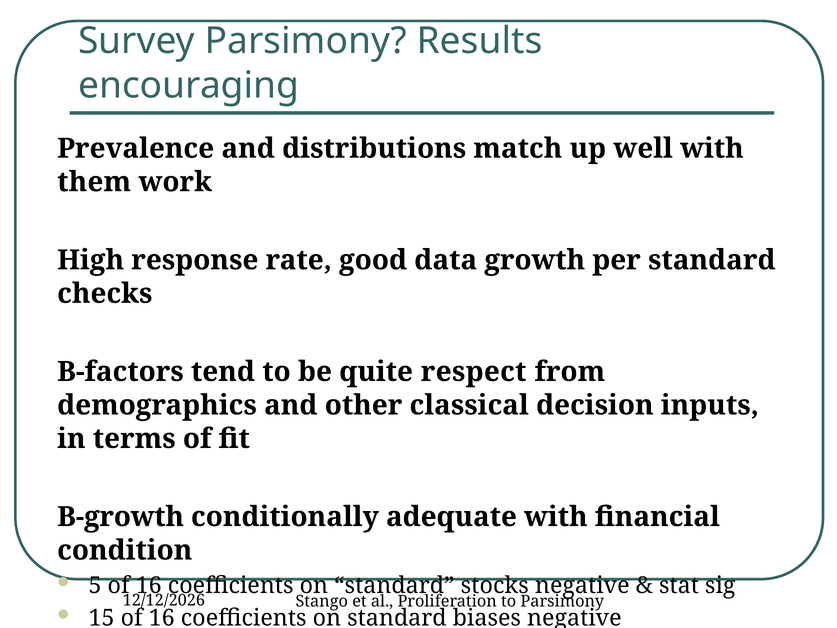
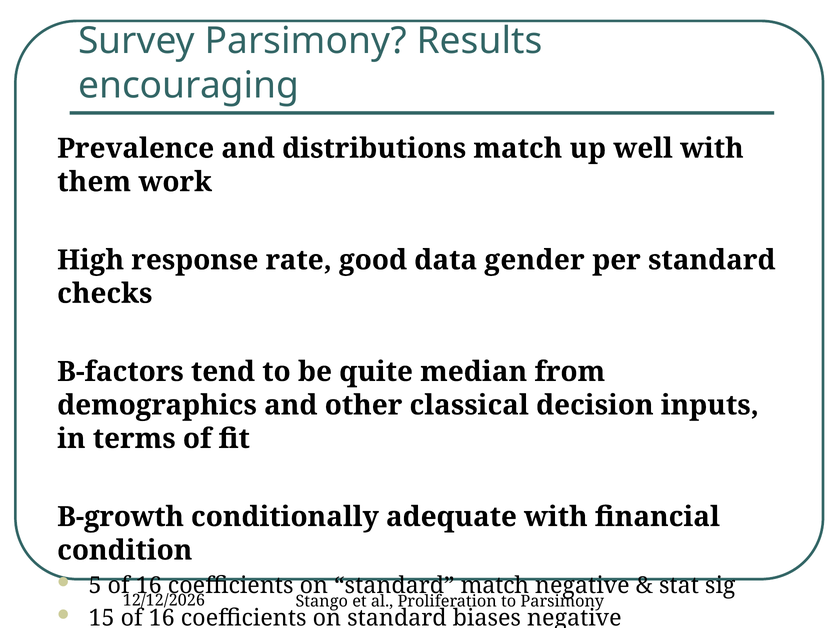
growth: growth -> gender (535, 260)
respect: respect -> median (474, 372)
standard stocks: stocks -> match (495, 585)
